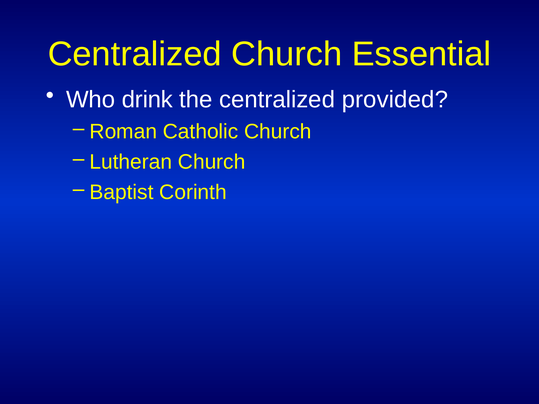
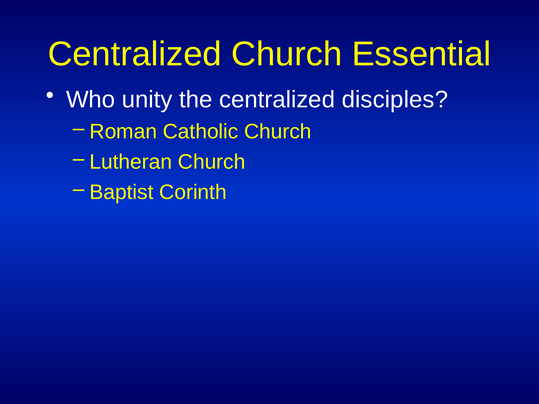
drink: drink -> unity (147, 100)
provided: provided -> disciples (395, 100)
